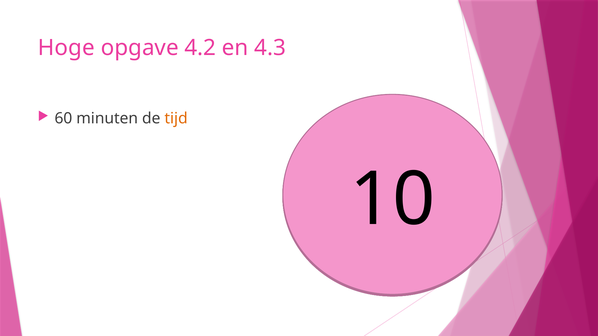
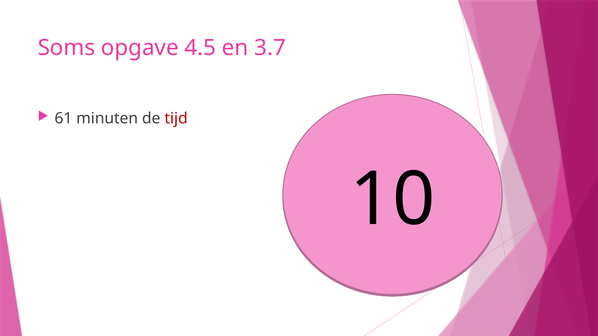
Hoge: Hoge -> Soms (66, 48)
4.2: 4.2 -> 4.5 (200, 48)
4.3: 4.3 -> 3.7 (270, 48)
60: 60 -> 61 (63, 119)
tijd colour: orange -> red (176, 119)
